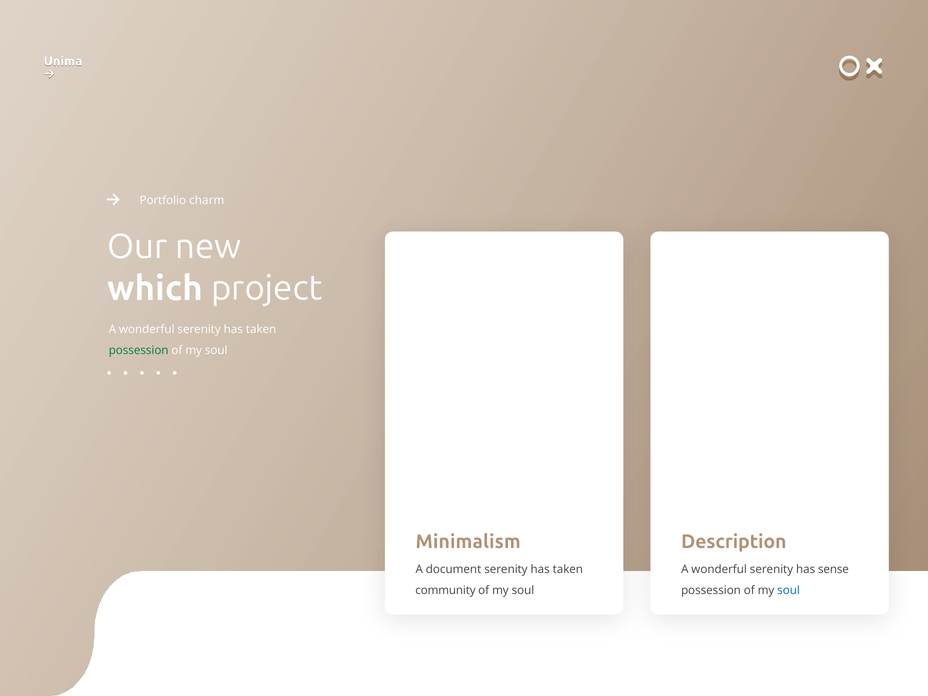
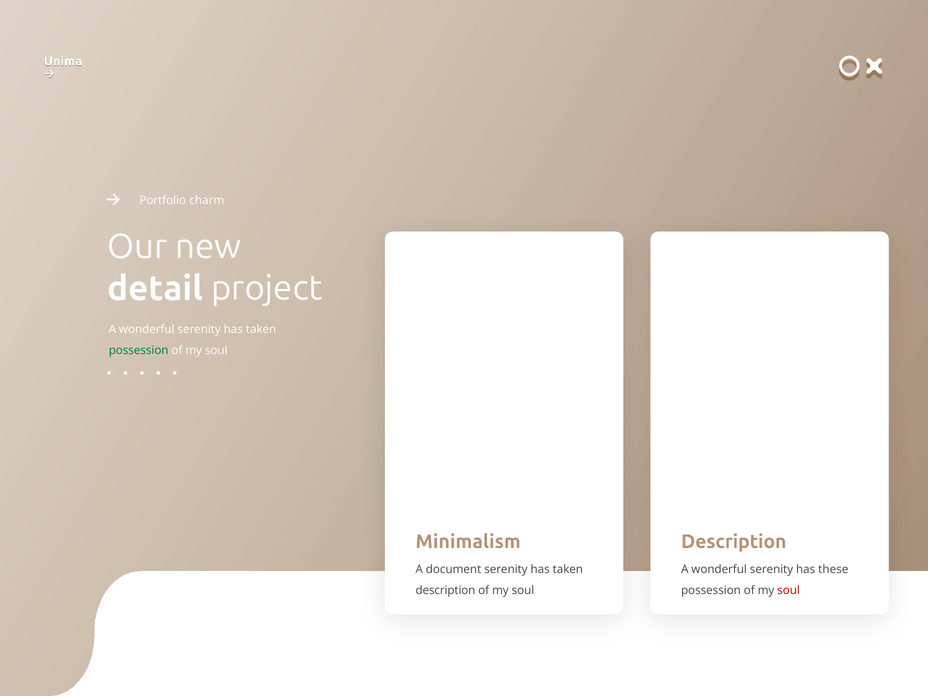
which: which -> detail (155, 289)
sense: sense -> these (833, 569)
community: community -> description (445, 590)
soul colour: blue -> red (789, 590)
